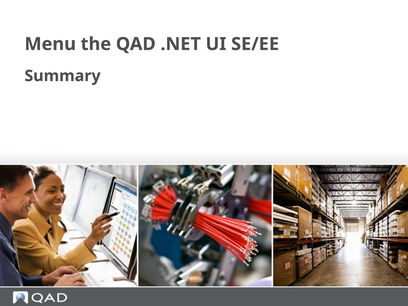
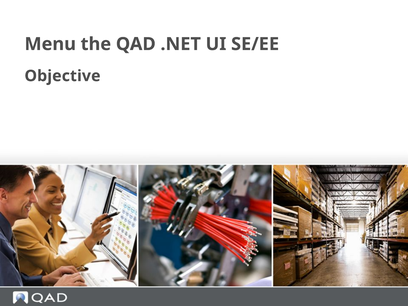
Summary: Summary -> Objective (63, 76)
